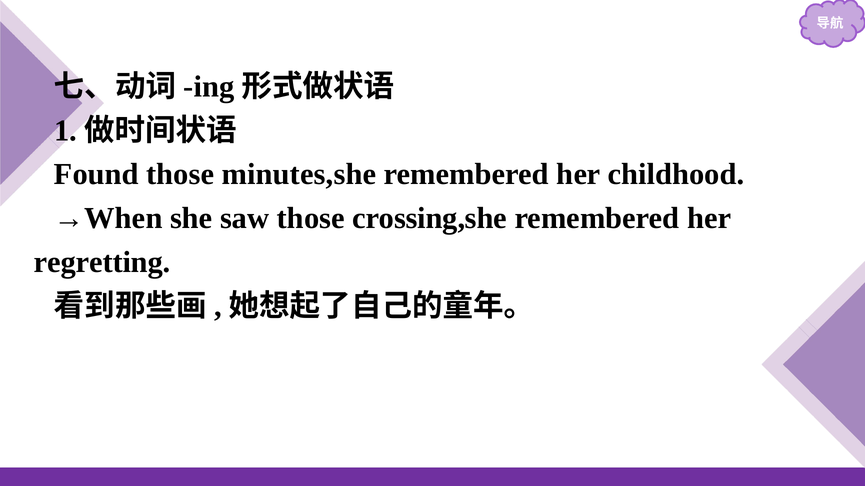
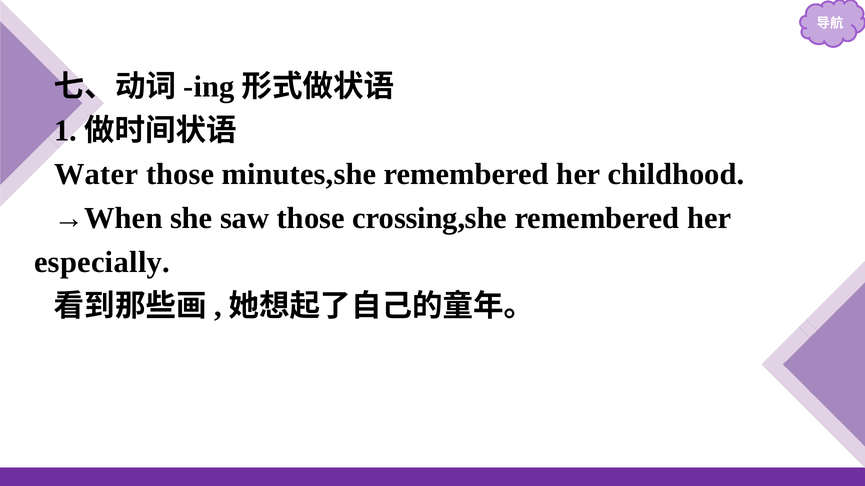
Found: Found -> Water (96, 175)
regretting: regretting -> especially (102, 262)
